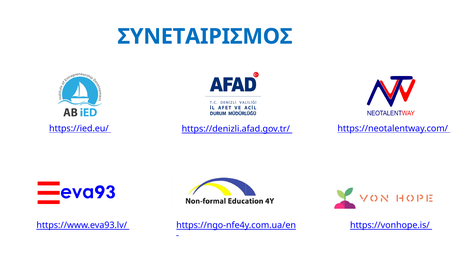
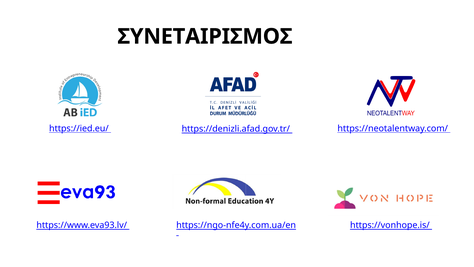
ΣΥΝΕΤΑΙΡΙΣΜΟΣ colour: blue -> black (205, 36)
